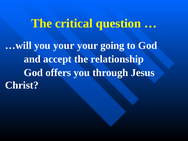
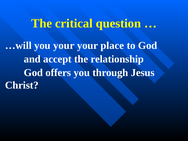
going: going -> place (112, 46)
